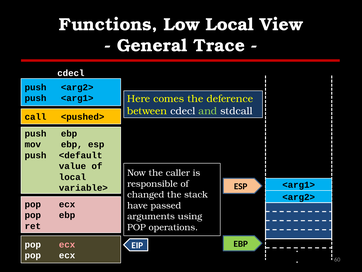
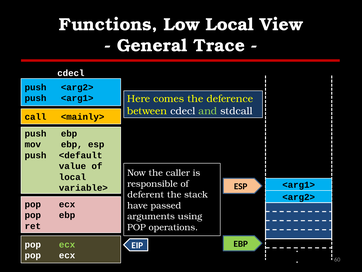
<pushed>: <pushed> -> <mainly> (83, 117)
changed: changed -> deferent (146, 194)
ecx colour: pink -> light green (67, 244)
